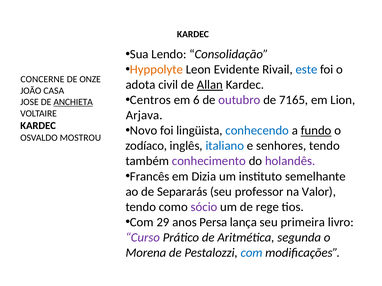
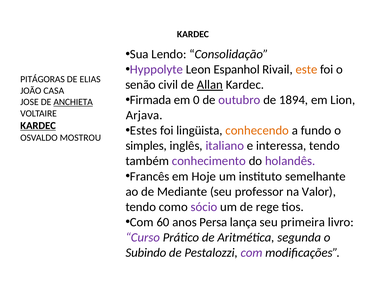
Hyppolyte colour: orange -> purple (156, 70)
Evidente: Evidente -> Espanhol (237, 70)
este colour: blue -> orange (307, 70)
CONCERNE: CONCERNE -> PITÁGORAS (43, 79)
ONZE: ONZE -> ELIAS (90, 79)
adota: adota -> senão (141, 85)
Centros: Centros -> Firmada (151, 100)
6: 6 -> 0 (196, 100)
7165: 7165 -> 1894 (294, 100)
KARDEC underline: none -> present (38, 126)
Novo: Novo -> Estes (144, 131)
conhecendo colour: blue -> orange (257, 131)
fundo underline: present -> none (316, 131)
zodíaco: zodíaco -> simples (146, 146)
italiano colour: blue -> purple (225, 146)
senhores: senhores -> interessa (281, 146)
Dizia: Dizia -> Hoje (204, 177)
Separarás: Separarás -> Mediante (182, 192)
29: 29 -> 60 (163, 222)
Morena: Morena -> Subindo (146, 253)
com colour: blue -> purple (252, 253)
